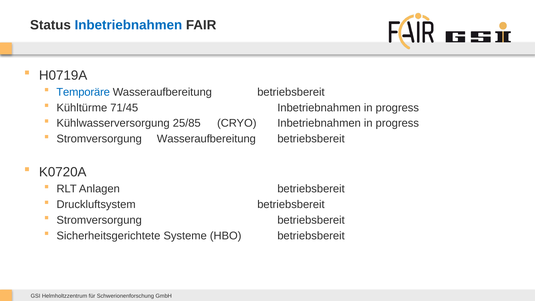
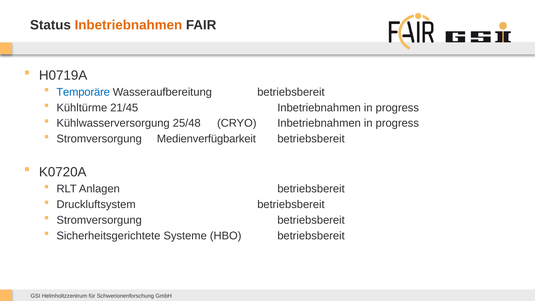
Inbetriebnahmen colour: blue -> orange (128, 25)
71/45: 71/45 -> 21/45 (124, 108)
25/85: 25/85 -> 25/48 (187, 123)
Stromversorgung Wasseraufbereitung: Wasseraufbereitung -> Medienverfügbarkeit (206, 139)
